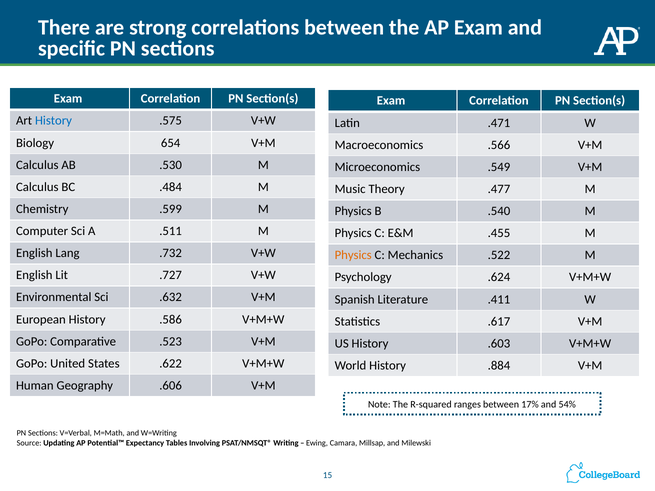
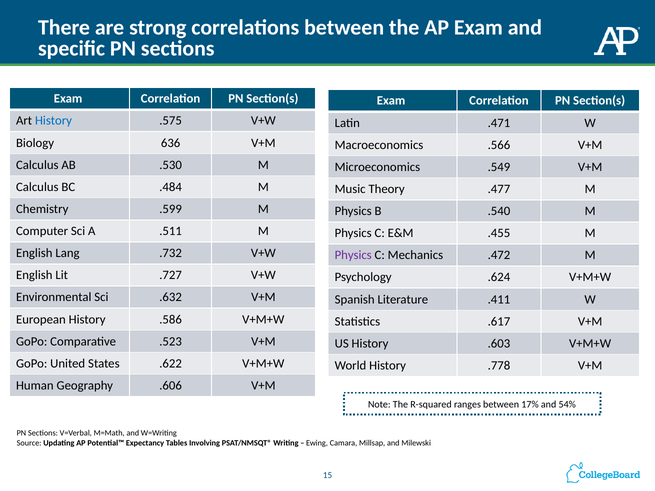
654: 654 -> 636 (171, 143)
Physics colour: orange -> purple (353, 255)
.522: .522 -> .472 (499, 255)
.884: .884 -> .778 (499, 366)
